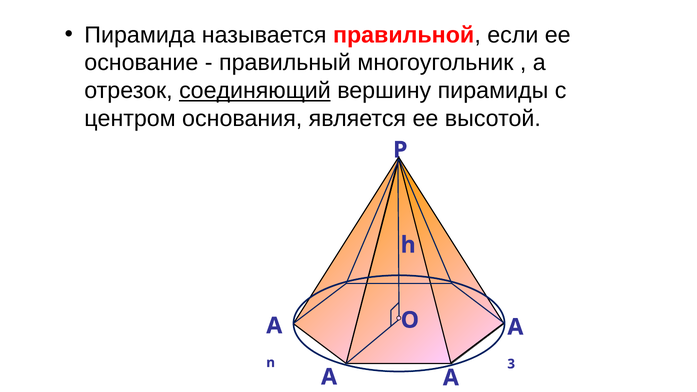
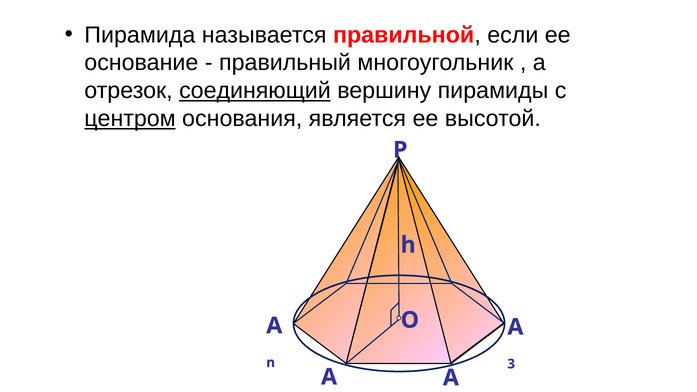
центром underline: none -> present (130, 119)
